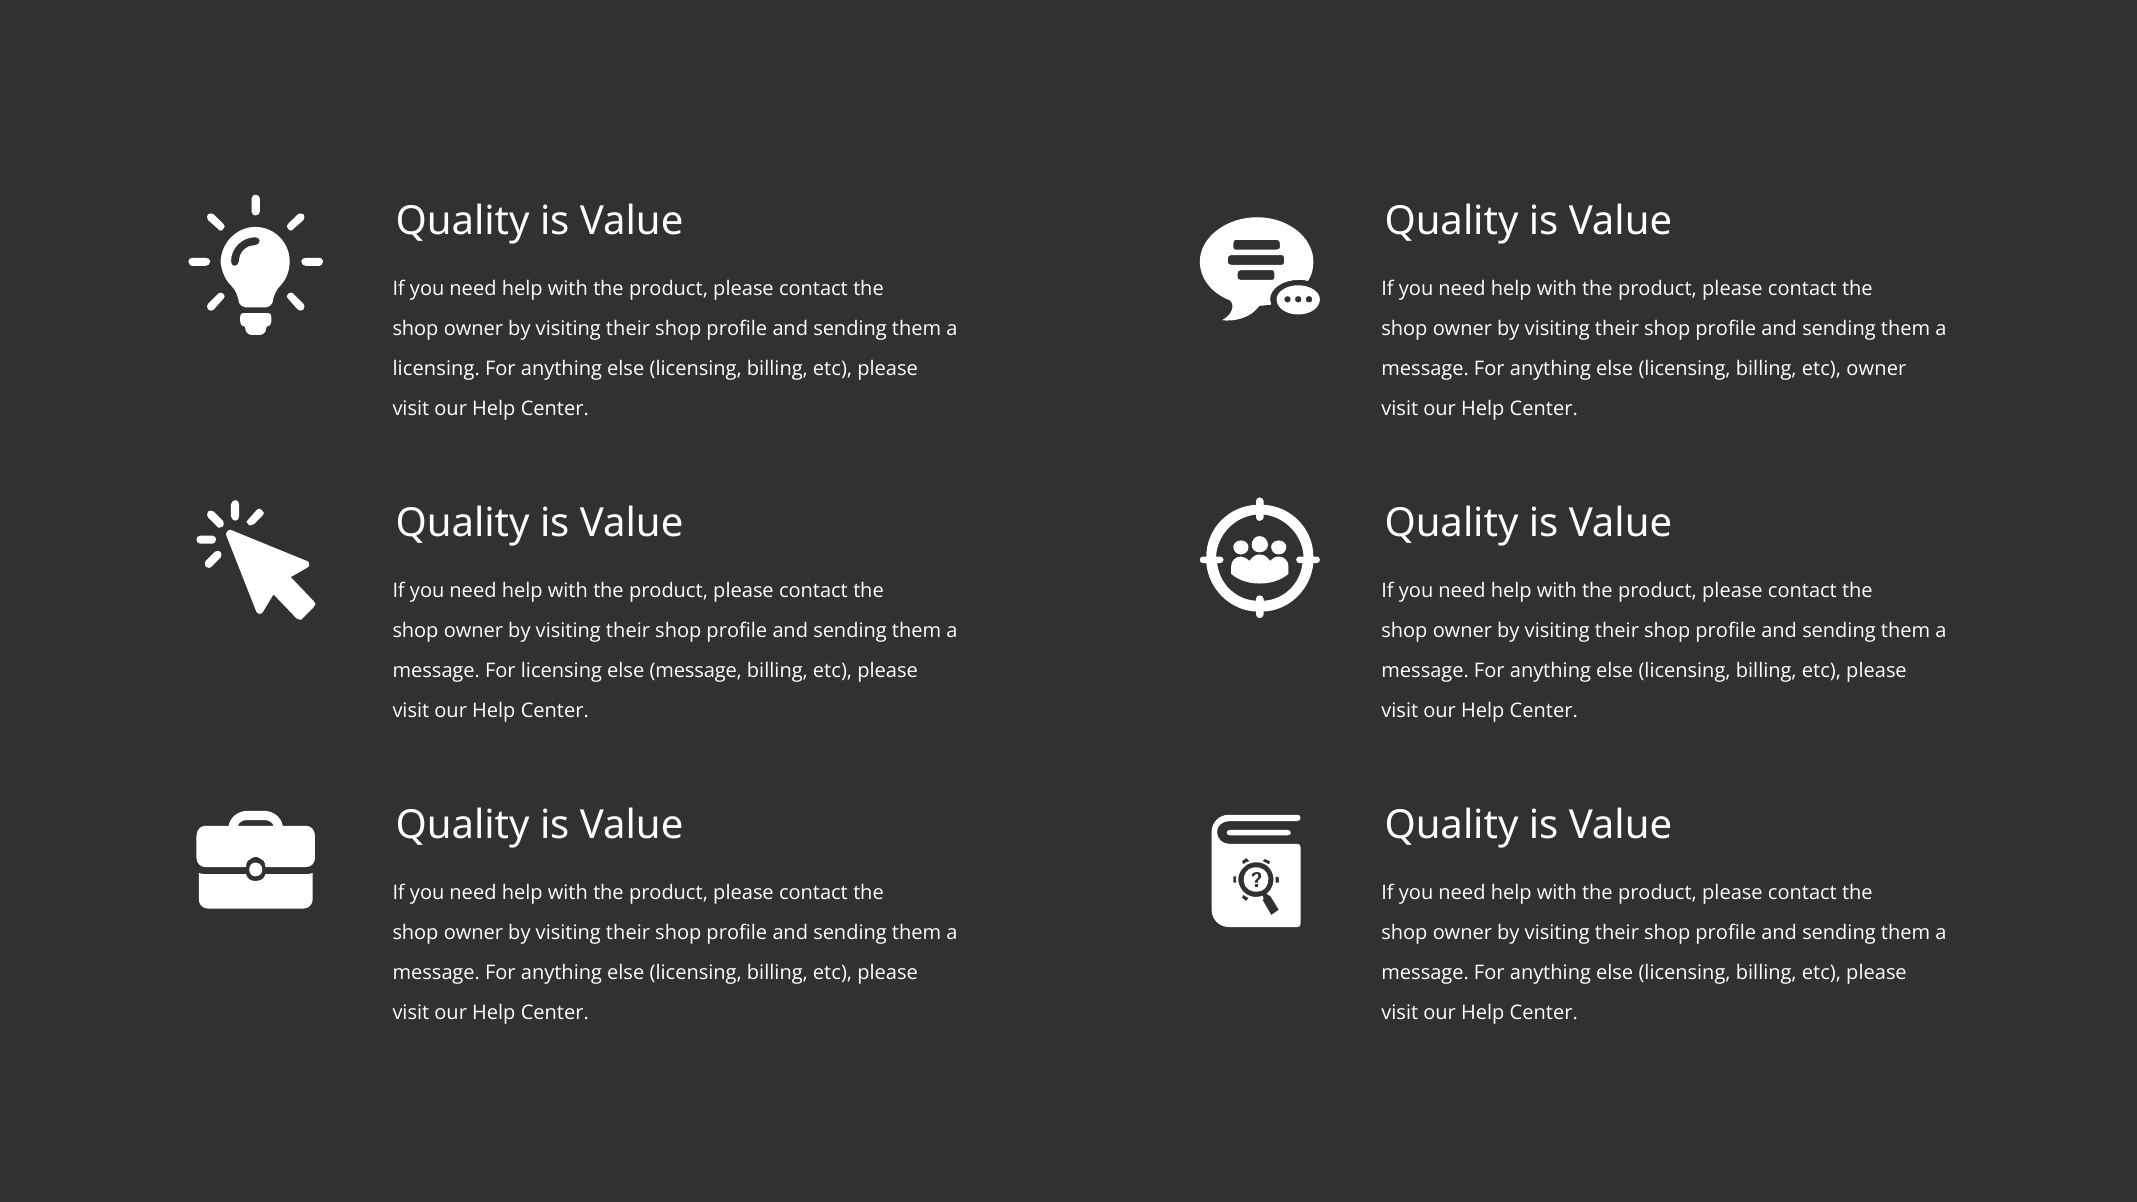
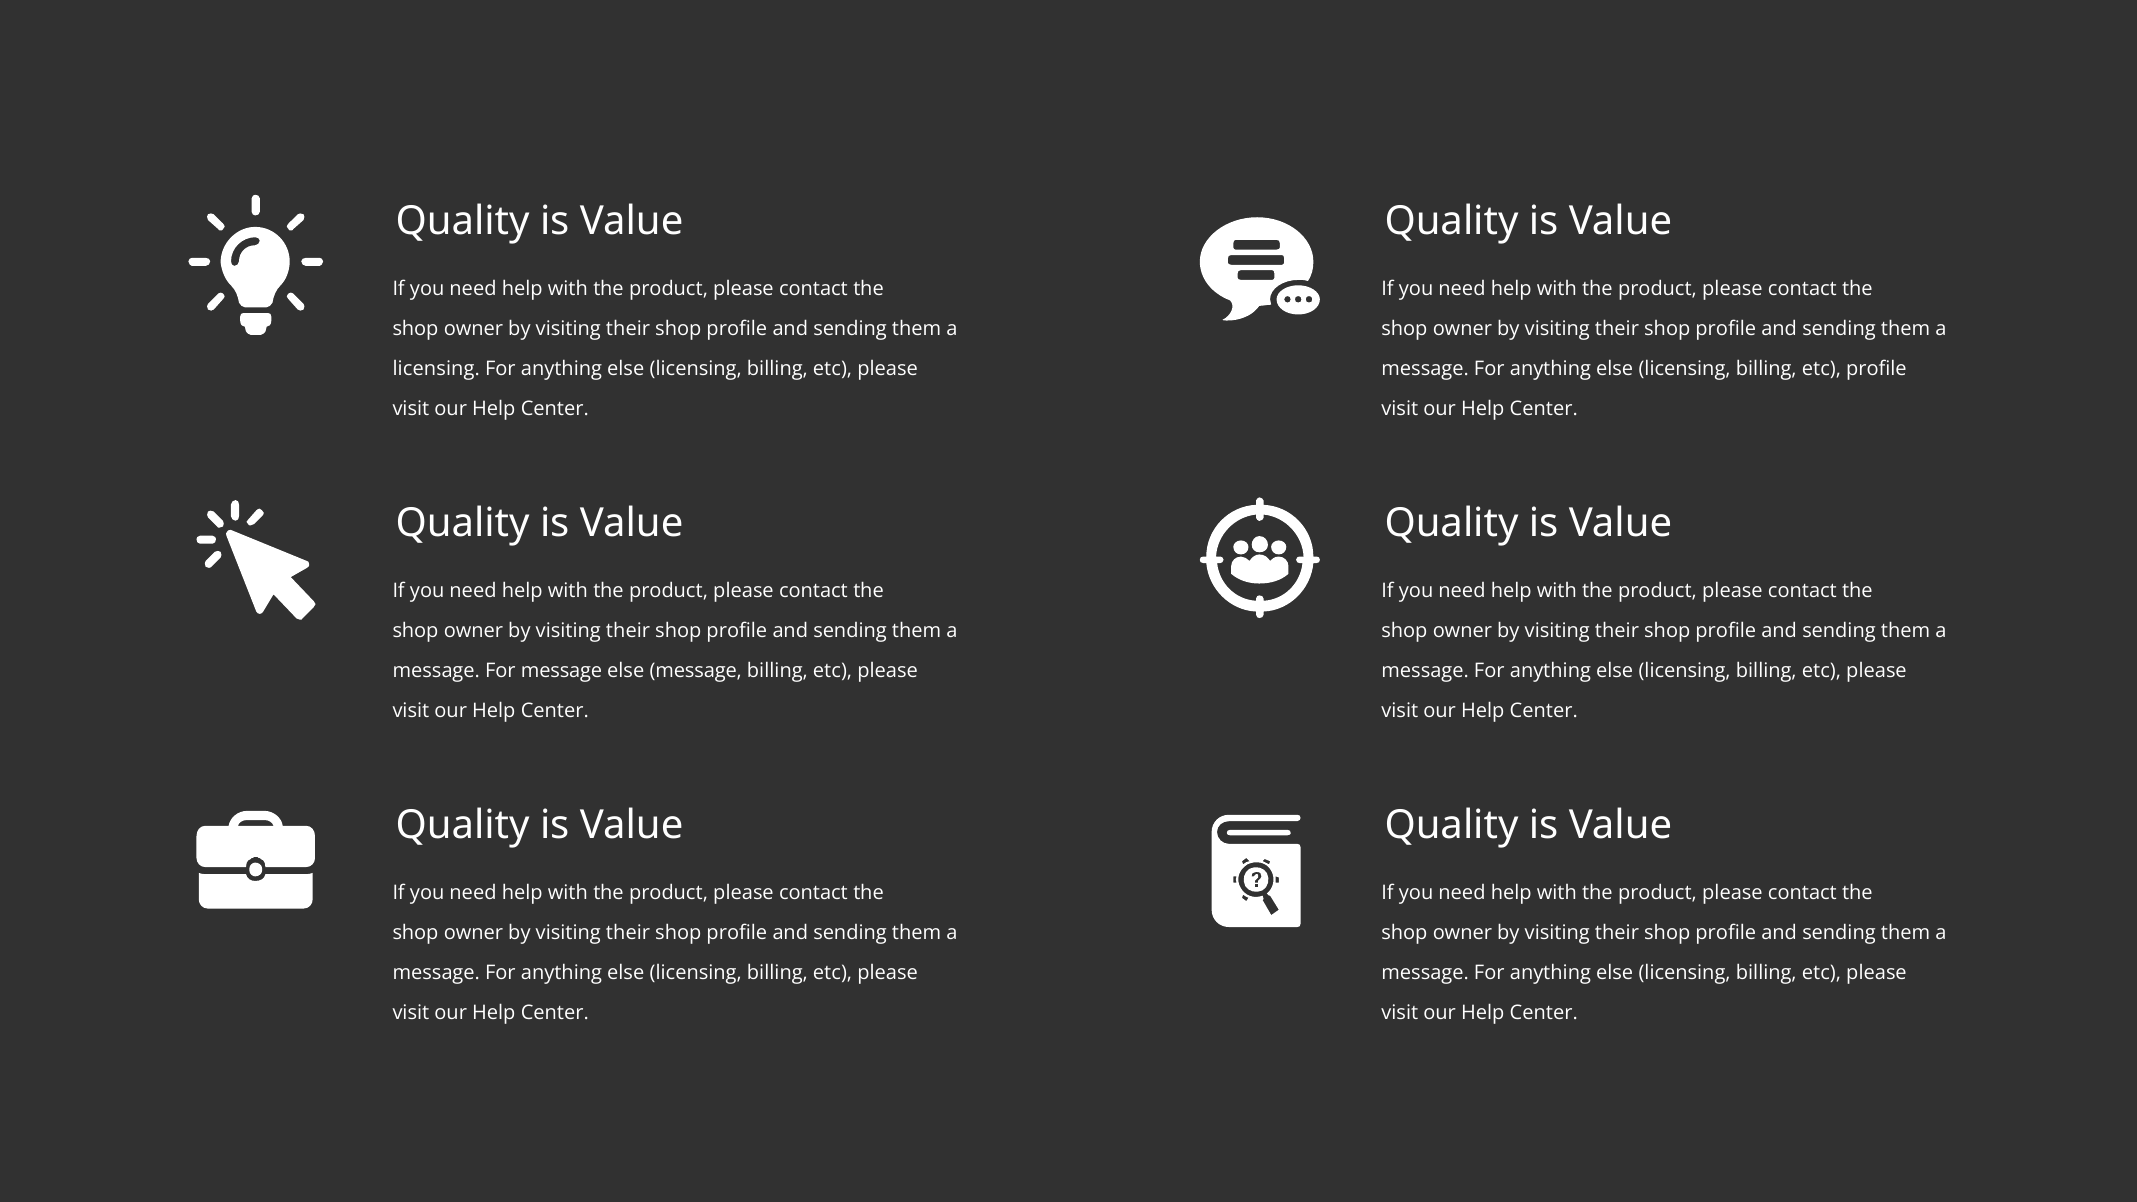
etc owner: owner -> profile (1876, 369)
For licensing: licensing -> message (562, 671)
